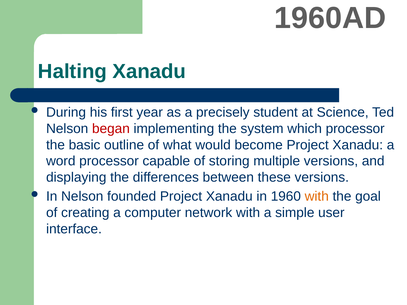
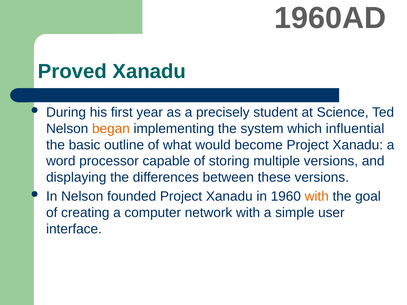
Halting: Halting -> Proved (72, 72)
began colour: red -> orange (111, 129)
which processor: processor -> influential (355, 129)
